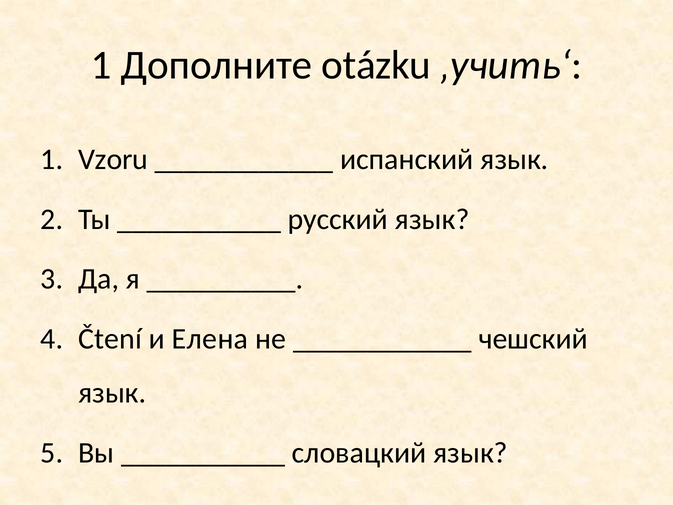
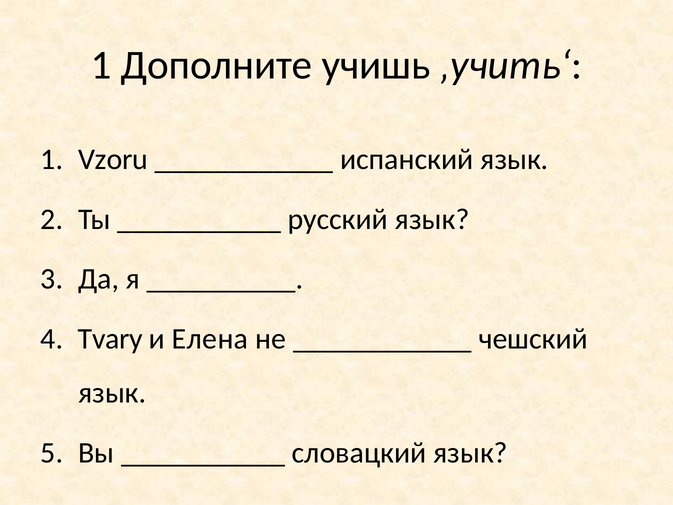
otázku: otázku -> учишь (376, 65)
Čtení: Čtení -> Tvary (110, 339)
